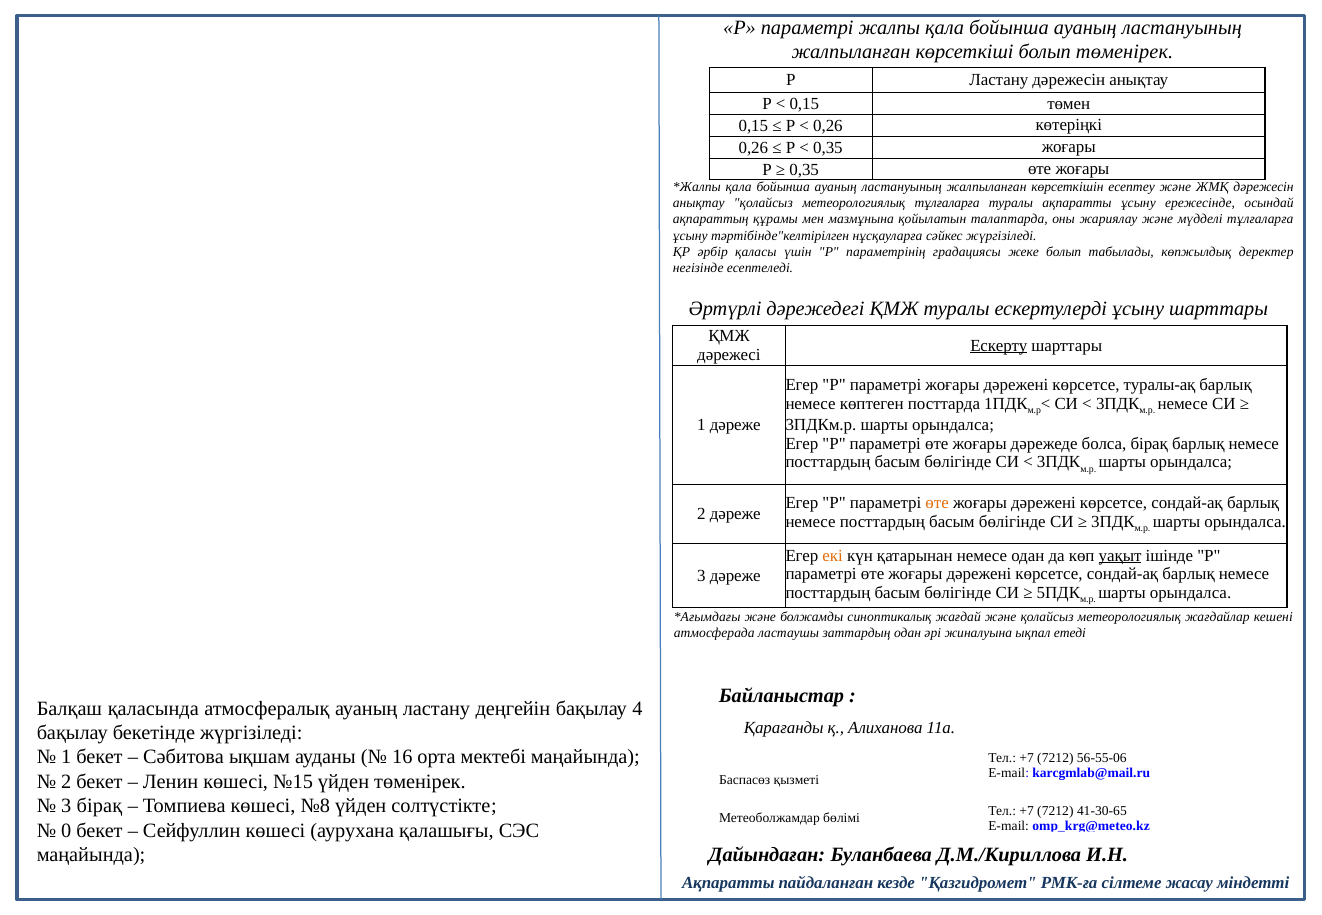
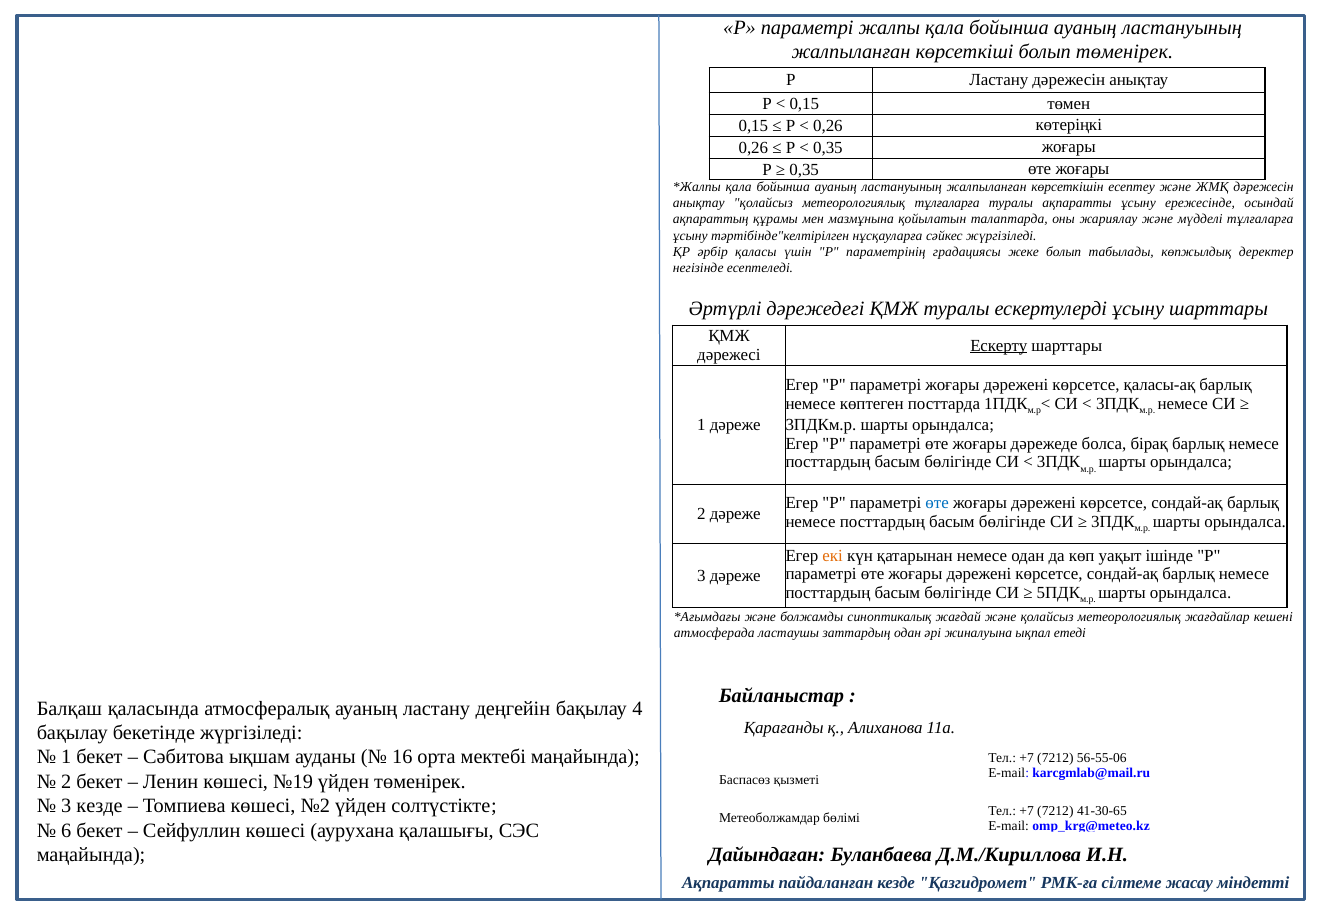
туралы-ақ: туралы-ақ -> қаласы-ақ (1160, 385)
өте colour: orange -> blue (937, 503)
уақыт underline: present -> none (1120, 556)
№15: №15 -> №19 (293, 782)
3 бірақ: бірақ -> кезде (100, 806)
№8: №8 -> №2 (315, 806)
0: 0 -> 6 (66, 831)
